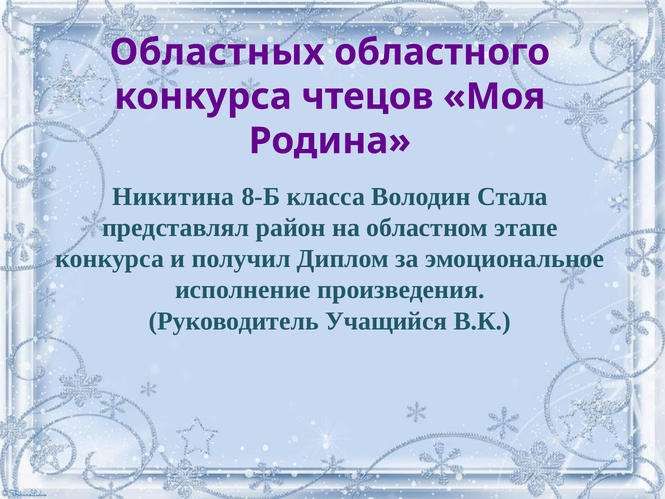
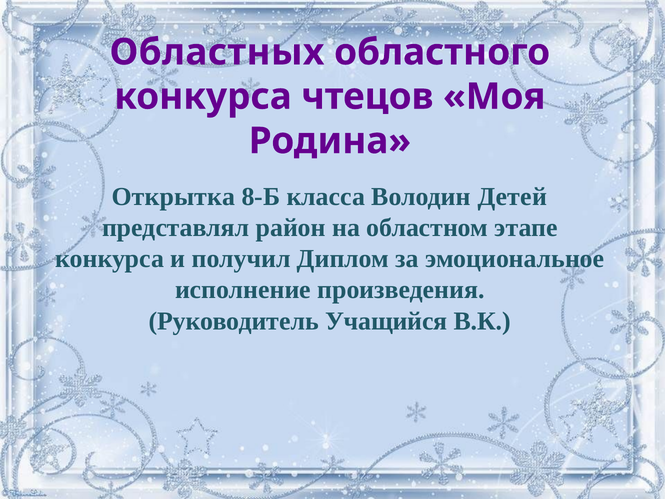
Никитина: Никитина -> Открытка (173, 197)
Стала: Стала -> Детей (512, 197)
